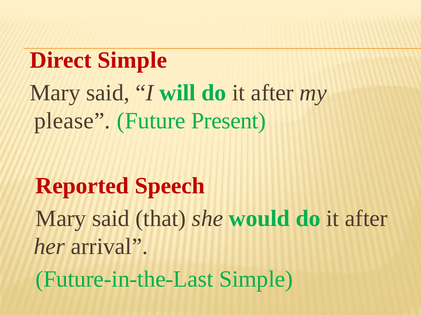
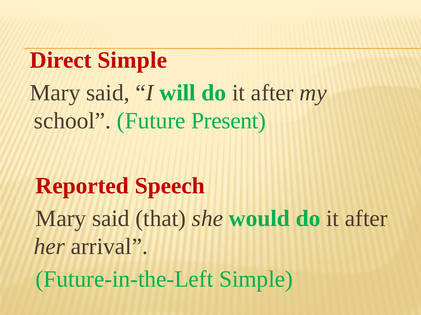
please: please -> school (73, 121)
Future-in-the-Last: Future-in-the-Last -> Future-in-the-Left (124, 280)
